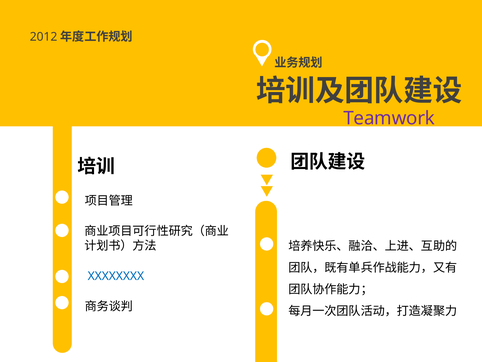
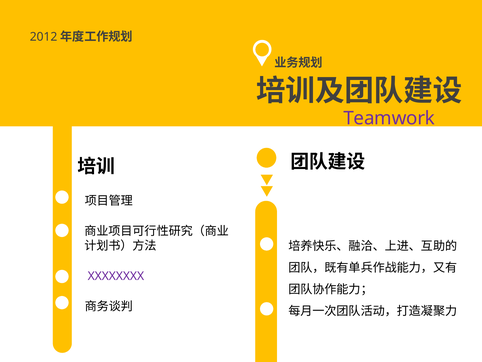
XXXXXXXX colour: blue -> purple (116, 276)
